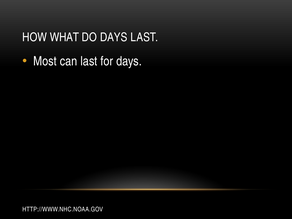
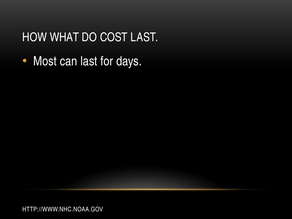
DO DAYS: DAYS -> COST (114, 37)
